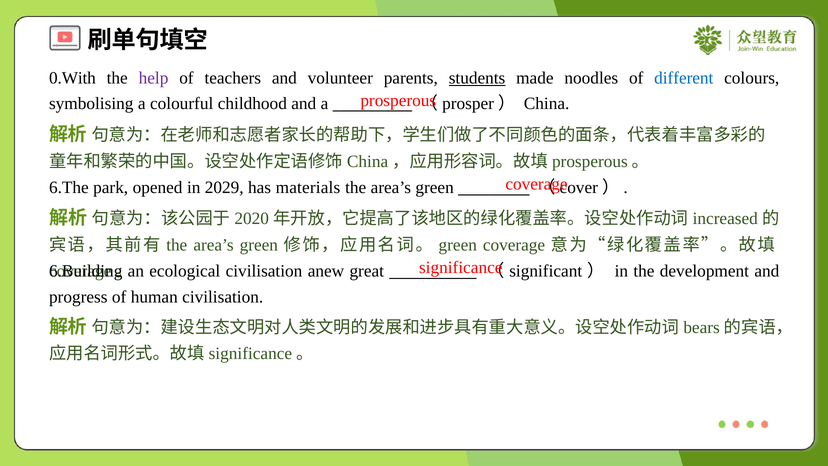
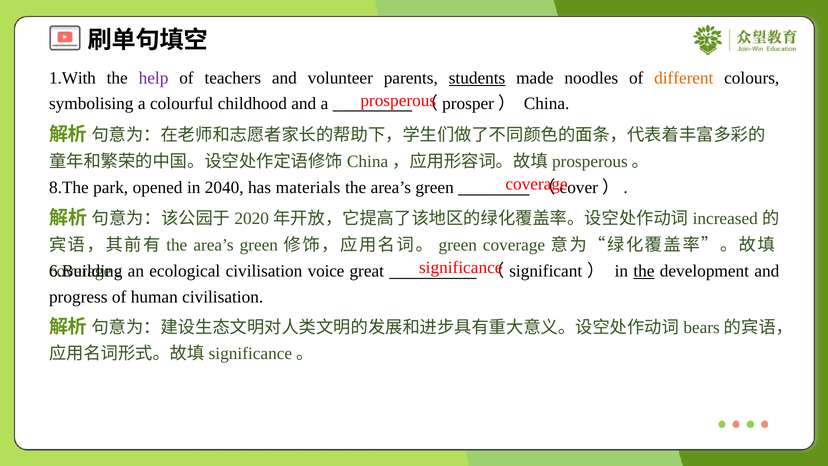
0.With: 0.With -> 1.With (72, 78)
different colour: blue -> orange (684, 78)
6.The: 6.The -> 8.The (69, 188)
2029: 2029 -> 2040 (224, 188)
anew: anew -> voice (326, 271)
the underline: none -> present (644, 271)
